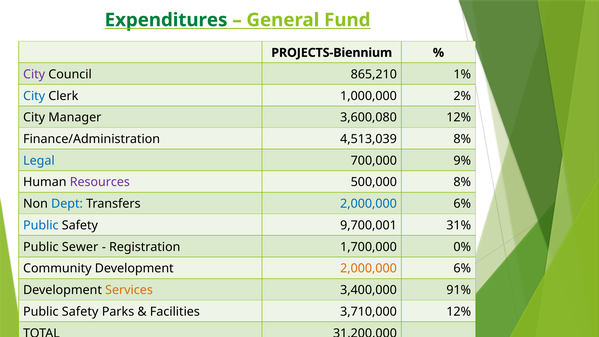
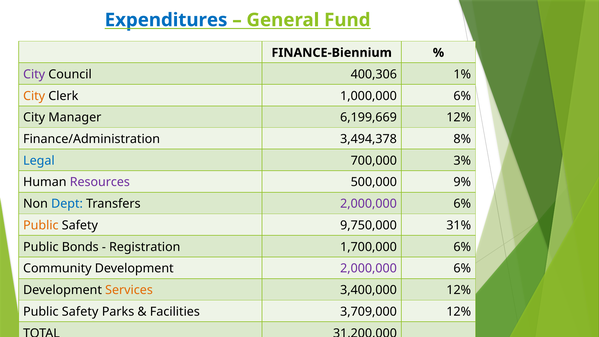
Expenditures colour: green -> blue (166, 20)
PROJECTS-Biennium: PROJECTS-Biennium -> FINANCE-Biennium (332, 53)
865,210: 865,210 -> 400,306 (374, 74)
City colour: blue -> orange (34, 96)
1,000,000 2%: 2% -> 6% (462, 96)
3,600,080: 3,600,080 -> 6,199,669 (368, 117)
4,513,039: 4,513,039 -> 3,494,378 (368, 139)
9%: 9% -> 3% (462, 161)
500,000 8%: 8% -> 9% (462, 182)
2,000,000 colour: blue -> purple (368, 204)
Public colour: blue -> orange (41, 225)
9,700,001: 9,700,001 -> 9,750,000 (368, 225)
Sewer: Sewer -> Bonds (80, 247)
1,700,000 0%: 0% -> 6% (462, 247)
2,000,000 colour: orange -> purple (368, 269)
3,400,000 91%: 91% -> 12% (459, 290)
3,710,000: 3,710,000 -> 3,709,000 (368, 312)
